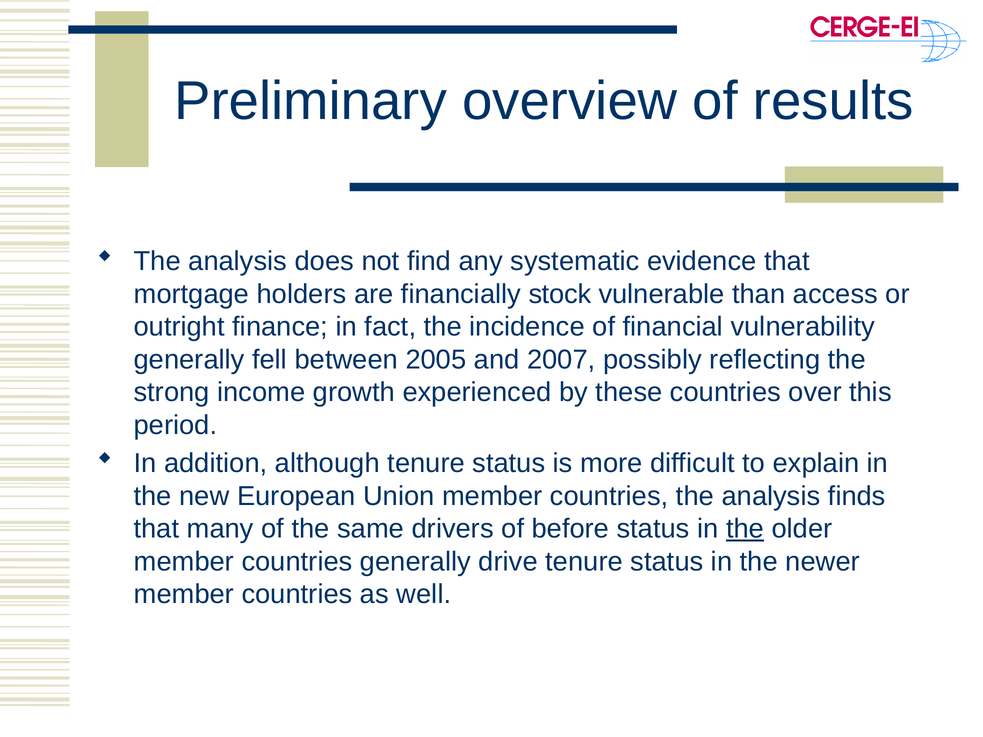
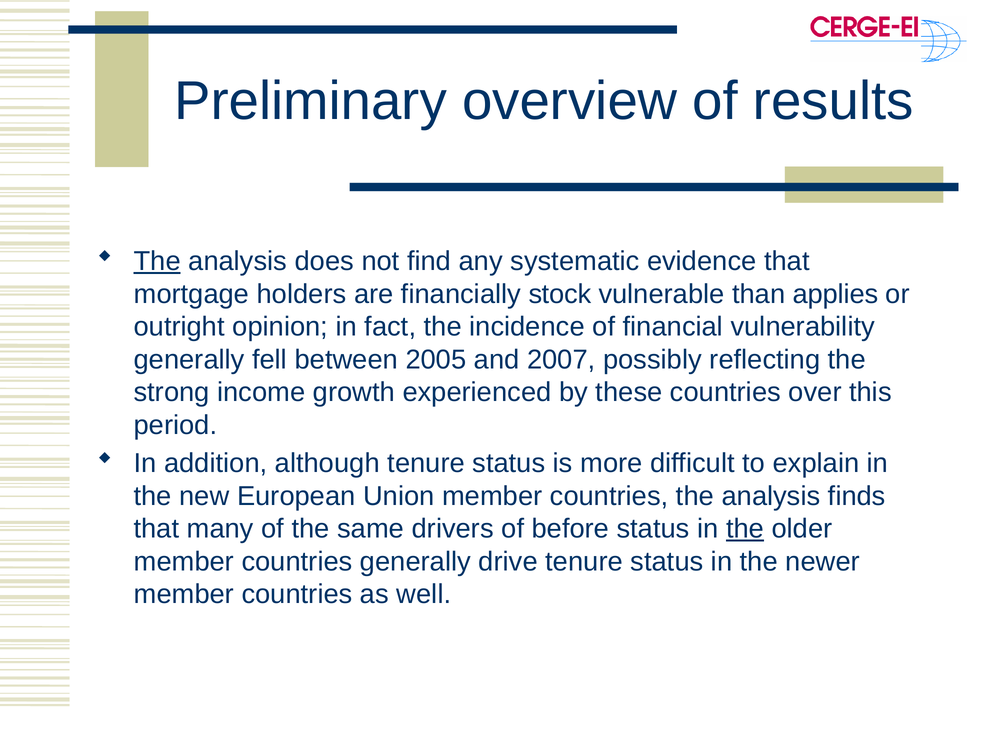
The underline: none -> present (157, 261)
access: access -> applies (836, 294)
finance: finance -> opinion (280, 327)
